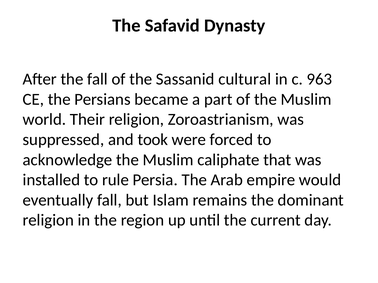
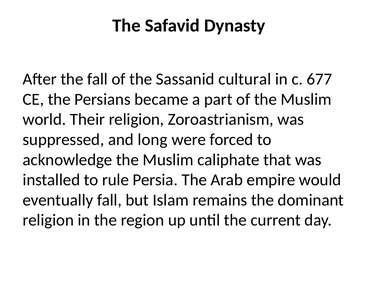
963: 963 -> 677 (319, 79)
took: took -> long (153, 140)
